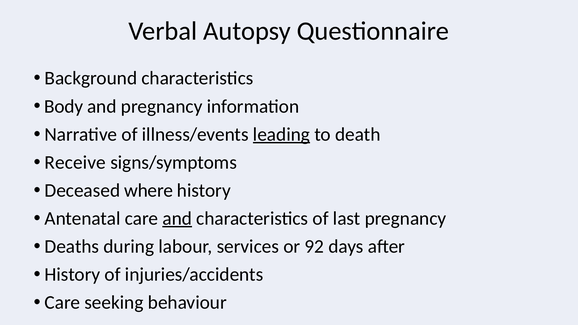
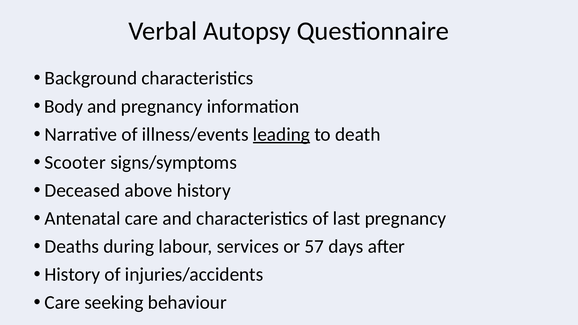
Receive: Receive -> Scooter (75, 162)
where: where -> above (149, 190)
and underline: present -> none (177, 219)
92: 92 -> 57 (314, 247)
